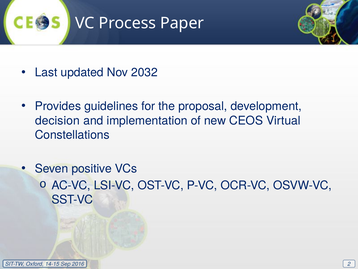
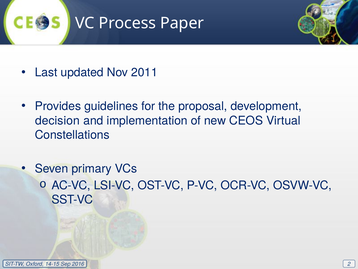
2032: 2032 -> 2011 (144, 72)
positive: positive -> primary (92, 168)
